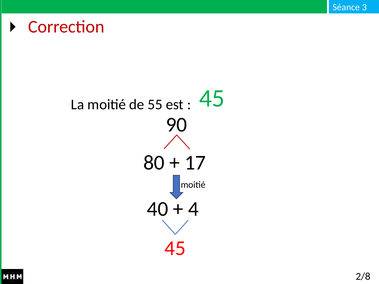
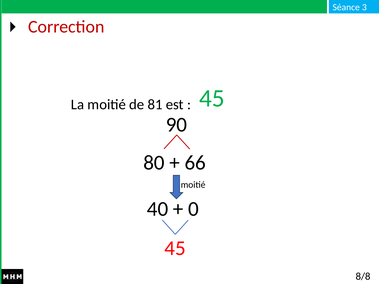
55: 55 -> 81 (155, 105)
17: 17 -> 66 (195, 163)
4: 4 -> 0 (193, 209)
2/8: 2/8 -> 8/8 (363, 277)
